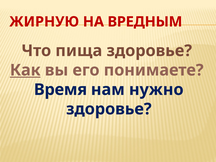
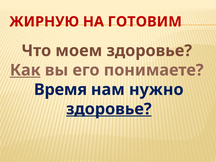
ВРЕДНЫМ: ВРЕДНЫМ -> ГОТОВИМ (145, 22)
пища: пища -> моем (79, 51)
здоровье underline: none -> present (109, 109)
